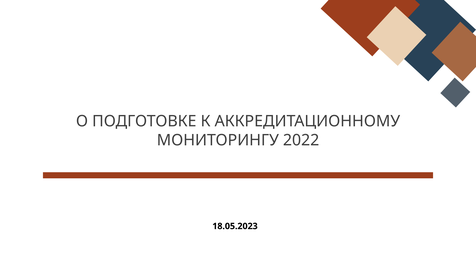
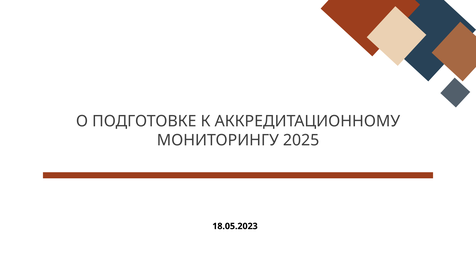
2022: 2022 -> 2025 (301, 140)
